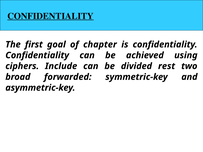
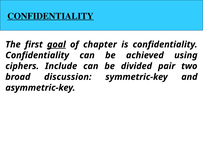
goal underline: none -> present (56, 45)
rest: rest -> pair (167, 66)
forwarded: forwarded -> discussion (68, 77)
